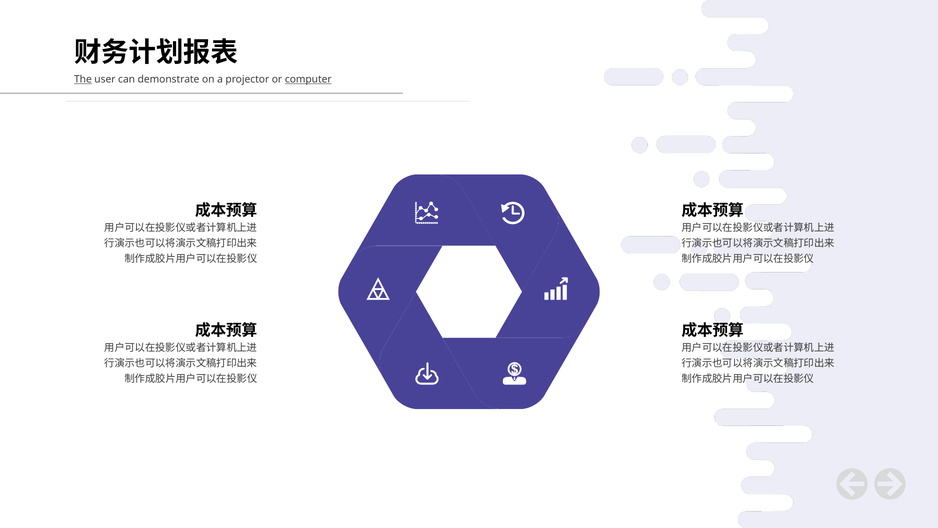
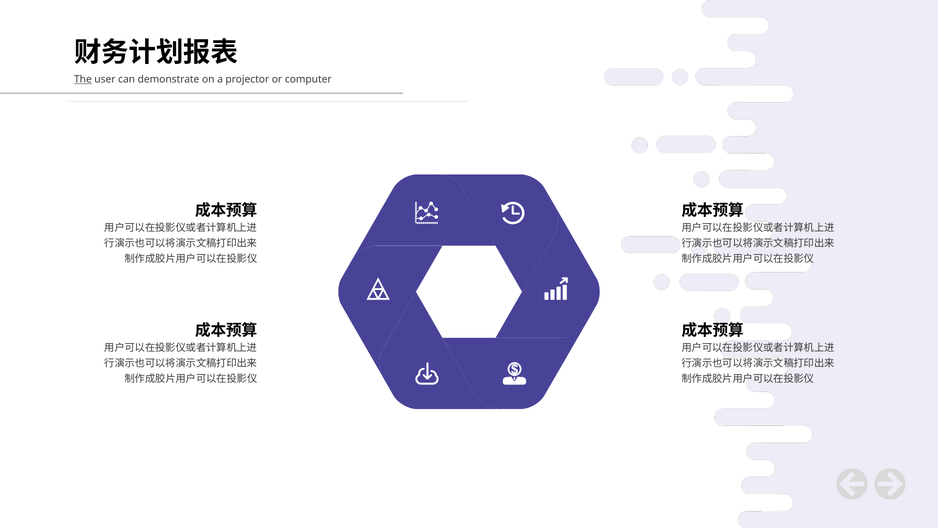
computer underline: present -> none (308, 79)
